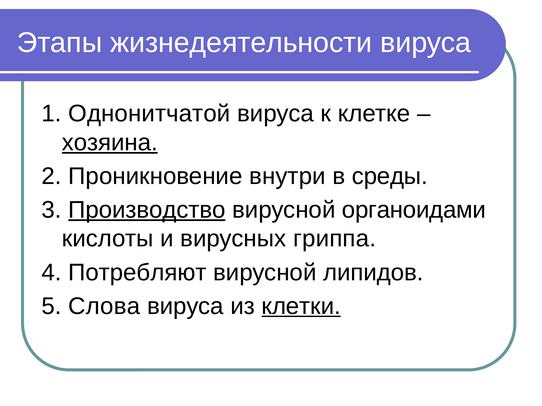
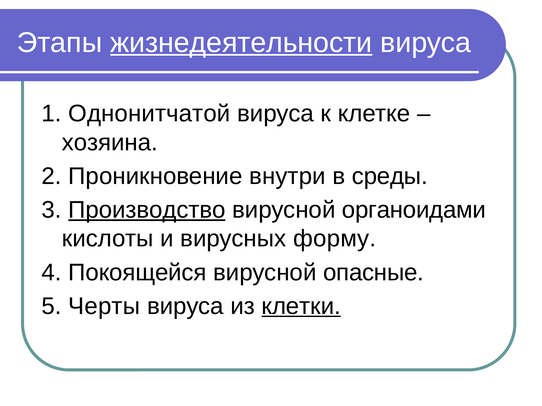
жизнедеятельности underline: none -> present (241, 43)
хозяина underline: present -> none (110, 143)
гриппа: гриппа -> форму (335, 239)
Потребляют: Потребляют -> Покоящейся (137, 273)
липидов: липидов -> опасные (373, 273)
Слова: Слова -> Черты (104, 306)
